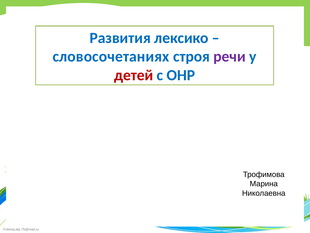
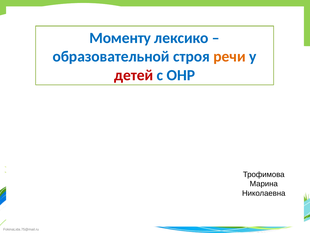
Развития: Развития -> Моменту (120, 38)
словосочетаниях: словосочетаниях -> образовательной (111, 56)
речи colour: purple -> orange (230, 56)
